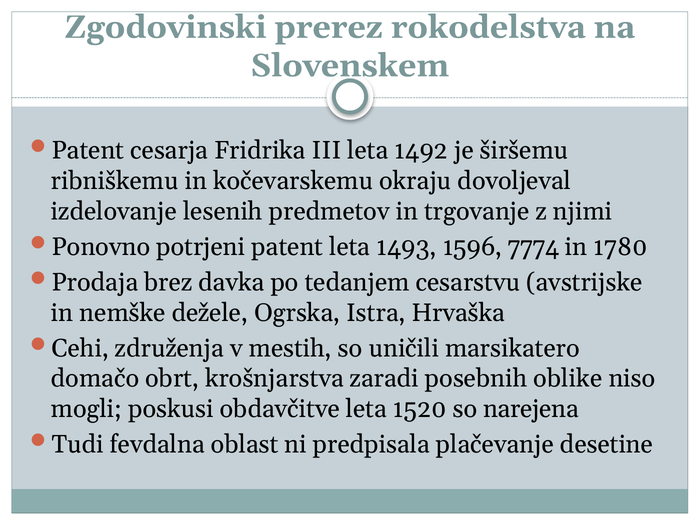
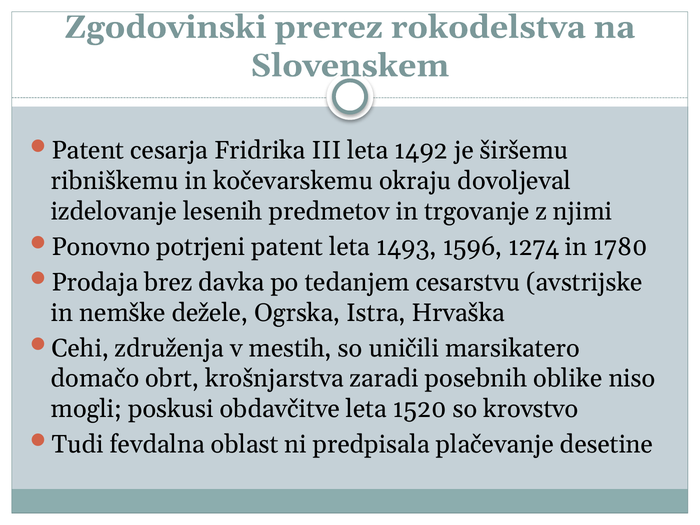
7774: 7774 -> 1274 (534, 247)
narejena: narejena -> krovstvo (531, 409)
